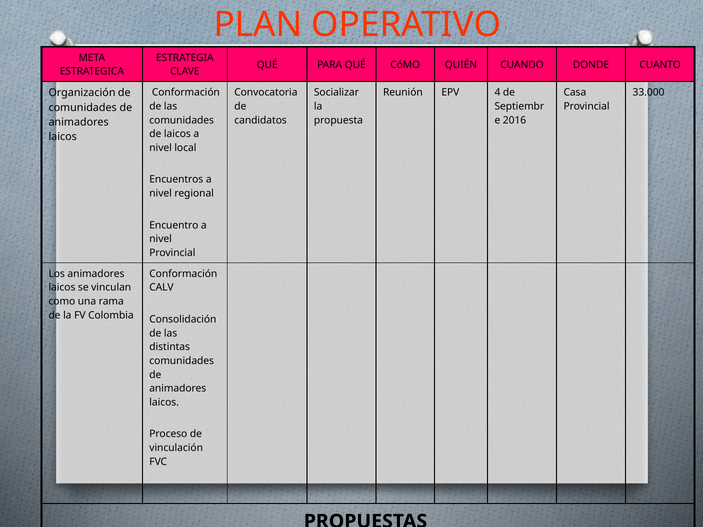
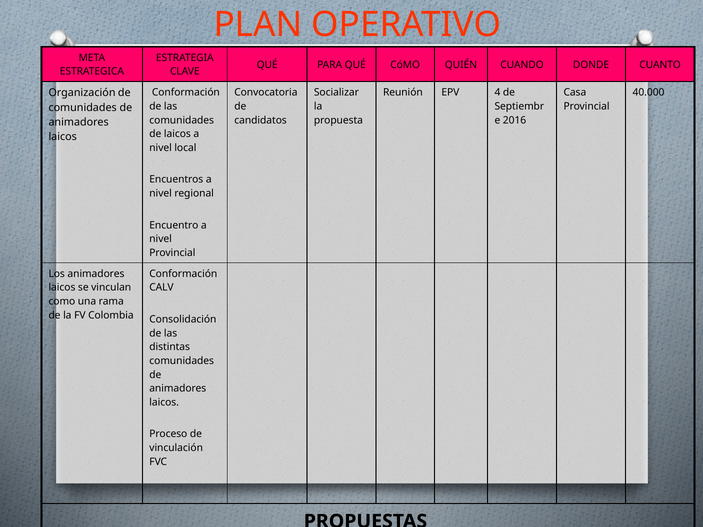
33.000: 33.000 -> 40.000 (649, 93)
